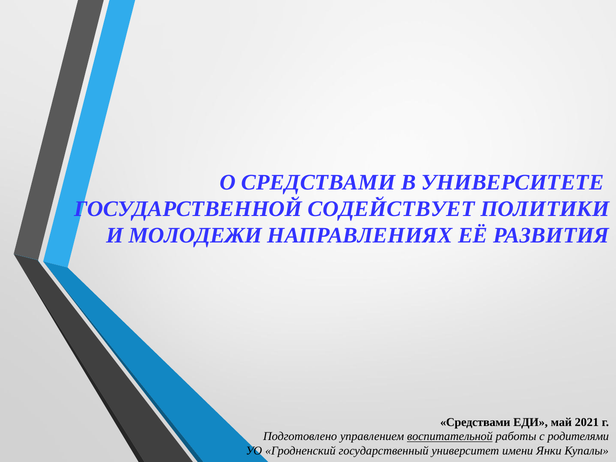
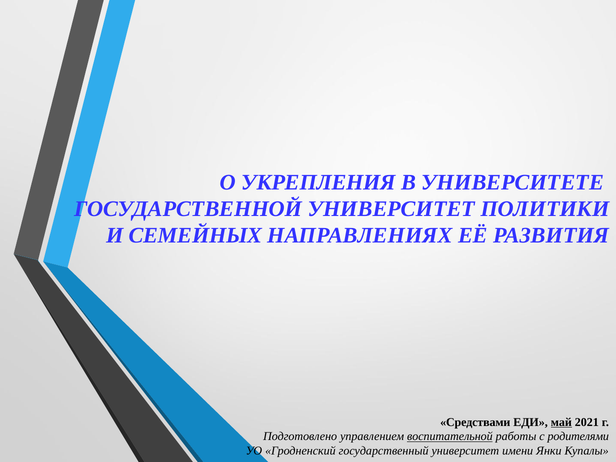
О СРЕДСТВАМИ: СРЕДСТВАМИ -> УКРЕПЛЕНИЯ (319, 182)
ГОСУДАРСТВЕННОЙ СОДЕЙСТВУЕТ: СОДЕЙСТВУЕТ -> УНИВЕРСИТЕТ (391, 209)
МОЛОДЕЖИ: МОЛОДЕЖИ -> СЕМЕЙНЫХ (196, 236)
май underline: none -> present (561, 422)
